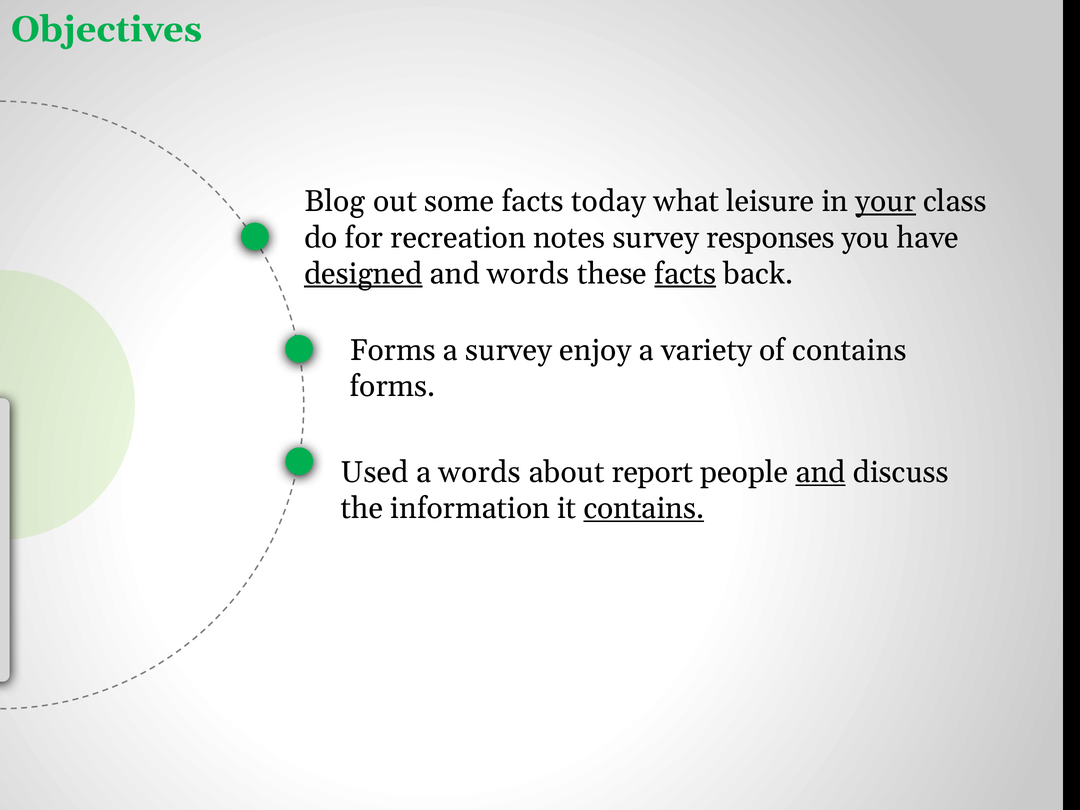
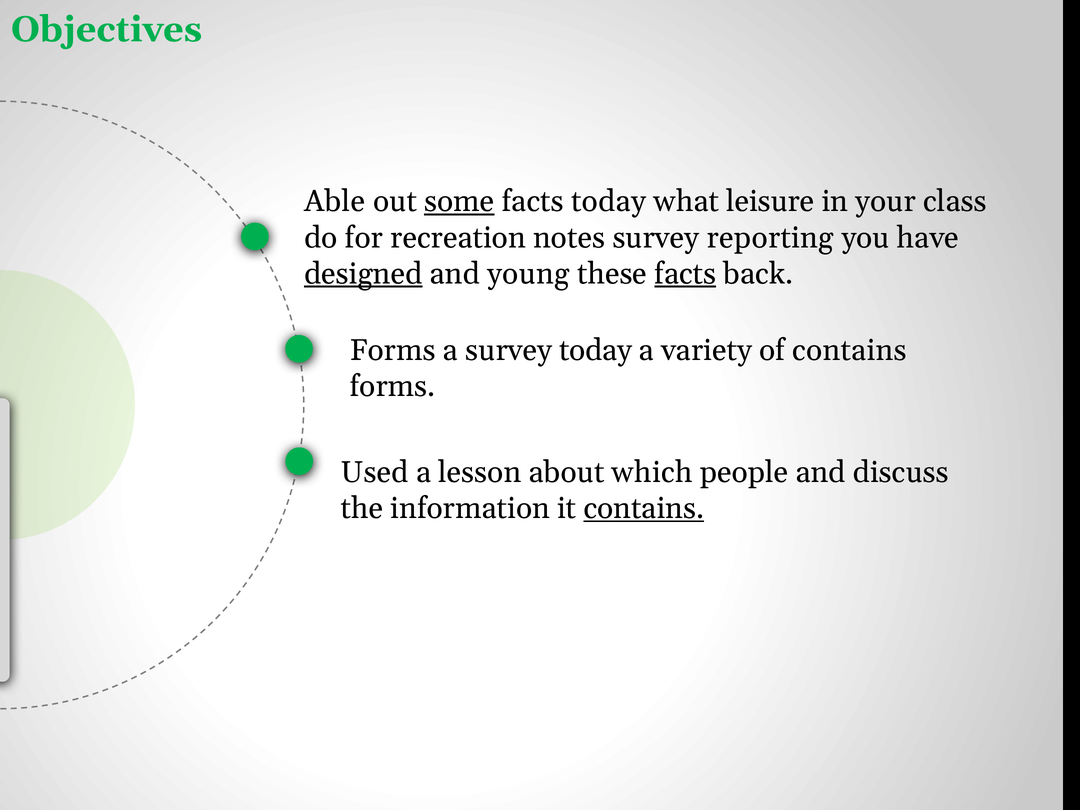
Blog: Blog -> Able (335, 202)
some underline: none -> present (459, 202)
your underline: present -> none (886, 202)
responses: responses -> reporting (770, 238)
and words: words -> young (528, 274)
survey enjoy: enjoy -> today (596, 350)
a words: words -> lesson (480, 472)
report: report -> which (652, 472)
and underline: present -> none (821, 472)
